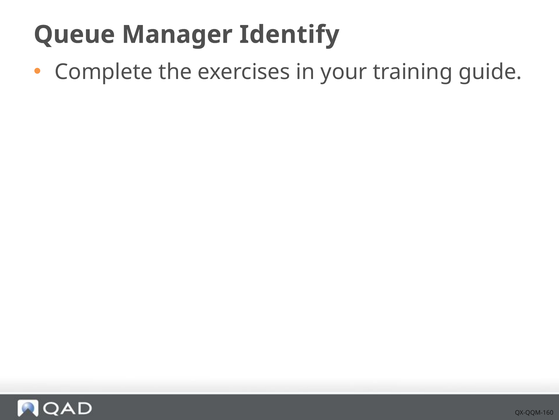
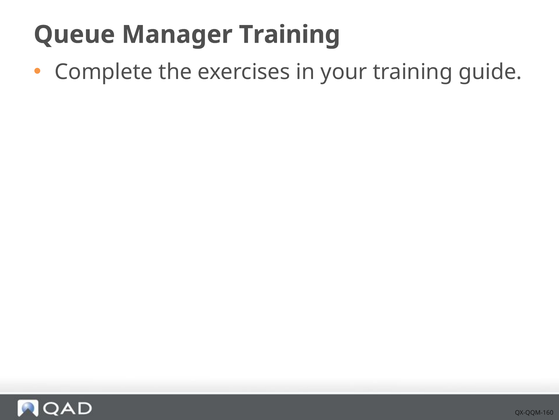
Manager Identify: Identify -> Training (290, 35)
